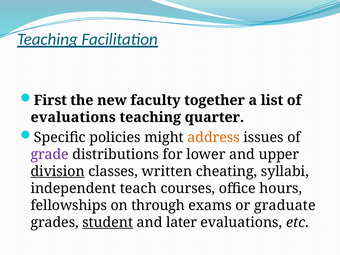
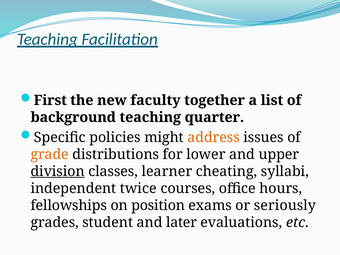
evaluations: evaluations -> background (73, 117)
grade colour: purple -> orange (50, 154)
written: written -> learner (167, 171)
teach: teach -> twice (138, 188)
through: through -> position (158, 205)
graduate: graduate -> seriously (285, 205)
student underline: present -> none (108, 222)
